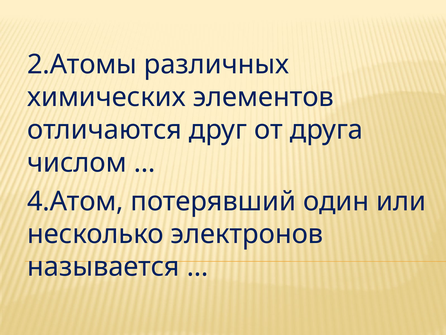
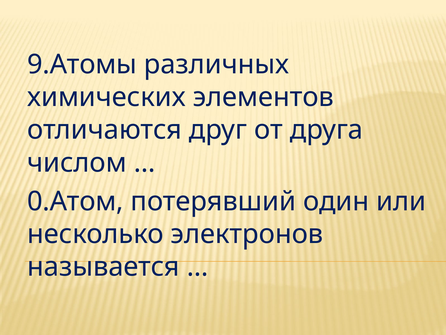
2.Атомы: 2.Атомы -> 9.Атомы (82, 64)
4.Атом: 4.Атом -> 0.Атом (75, 201)
